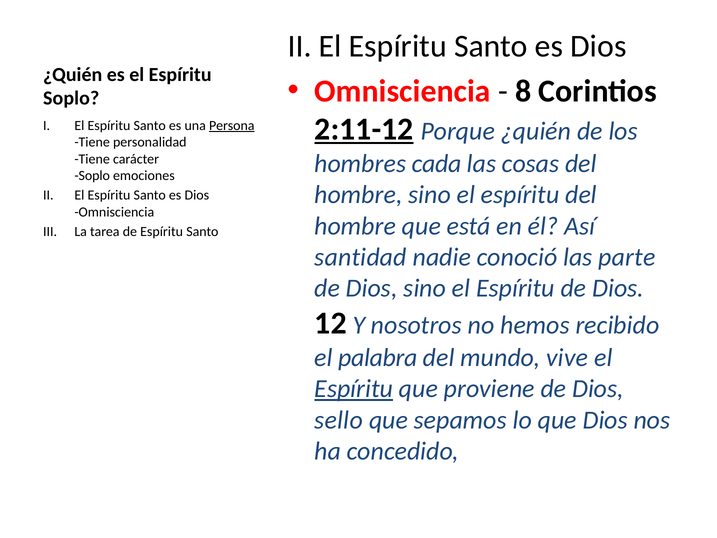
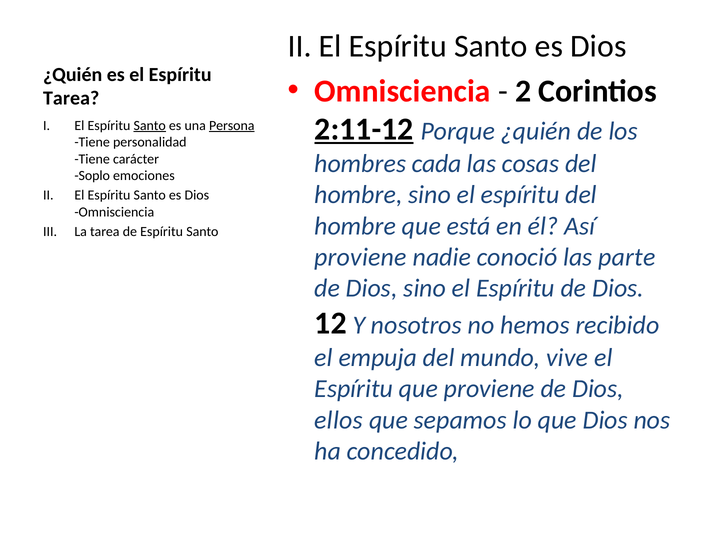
8: 8 -> 2 (523, 91)
Soplo: Soplo -> Tarea (71, 98)
Santo underline: none -> present (150, 125)
santidad: santidad -> proviene (361, 257)
palabra: palabra -> empuja (378, 358)
Espíritu underline: present -> none (354, 389)
sello: sello -> ellos (339, 420)
